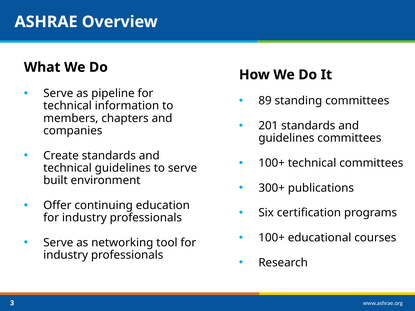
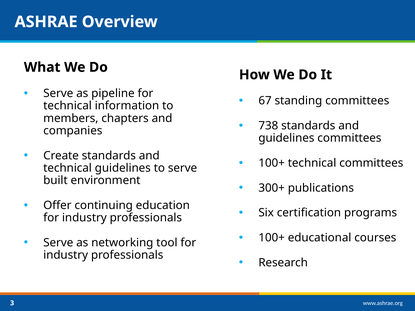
89: 89 -> 67 (265, 101)
201: 201 -> 738 (268, 126)
